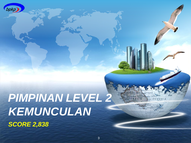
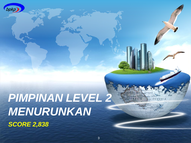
KEMUNCULAN: KEMUNCULAN -> MENURUNKAN (50, 112)
